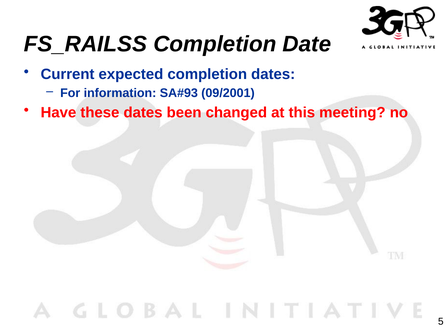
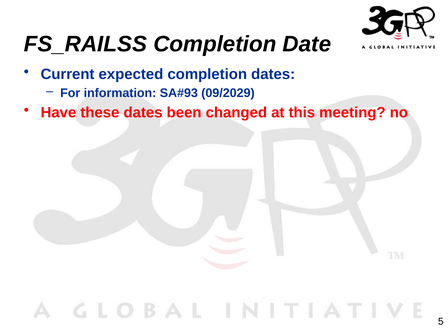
09/2001: 09/2001 -> 09/2029 (228, 93)
